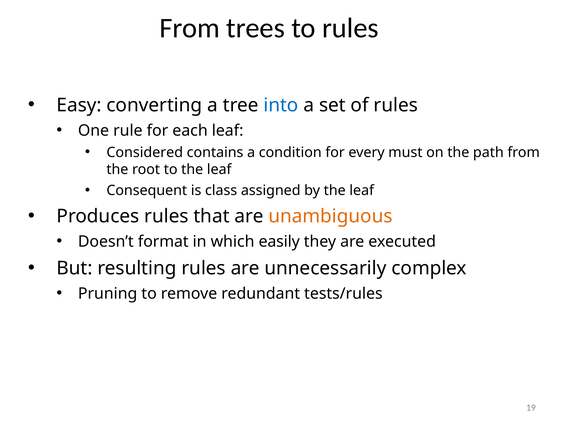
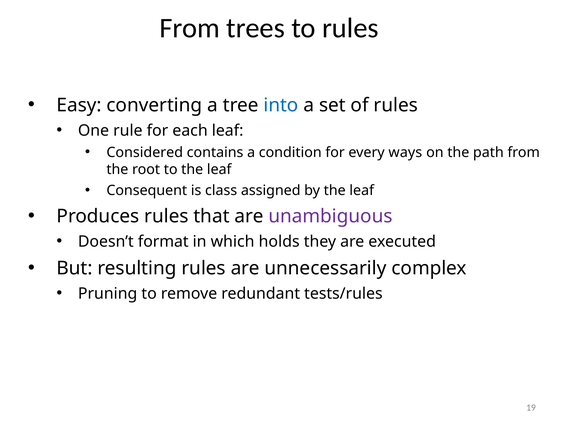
must: must -> ways (405, 153)
unambiguous colour: orange -> purple (330, 216)
easily: easily -> holds (279, 242)
